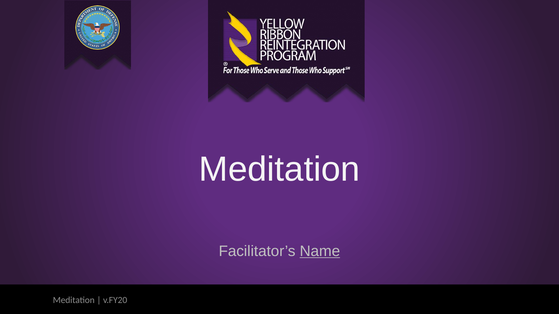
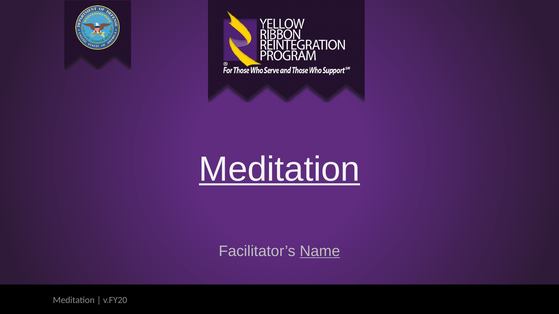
Meditation underline: none -> present (279, 170)
